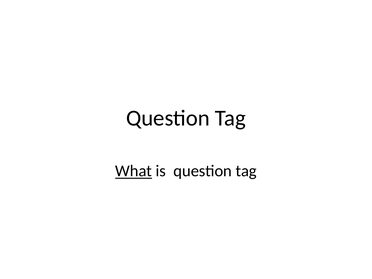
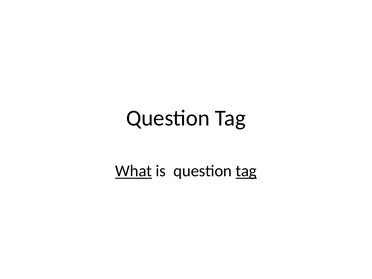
tag underline: none -> present (246, 171)
